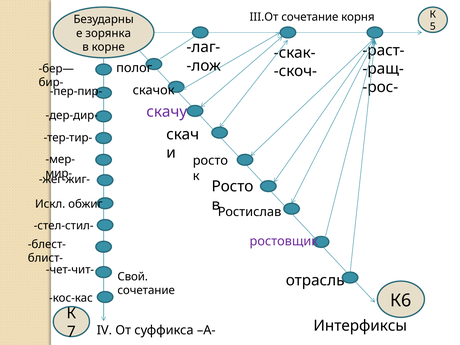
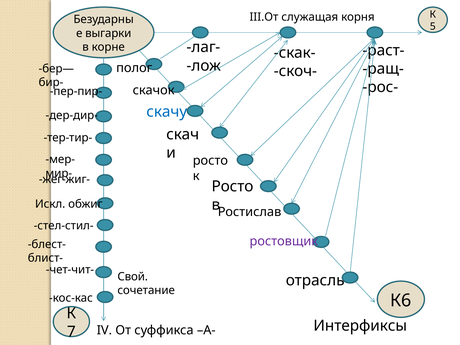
III.От сочетание: сочетание -> служащая (310, 17)
зорянка: зорянка -> выгарки (108, 33)
скачу colour: purple -> blue (167, 112)
